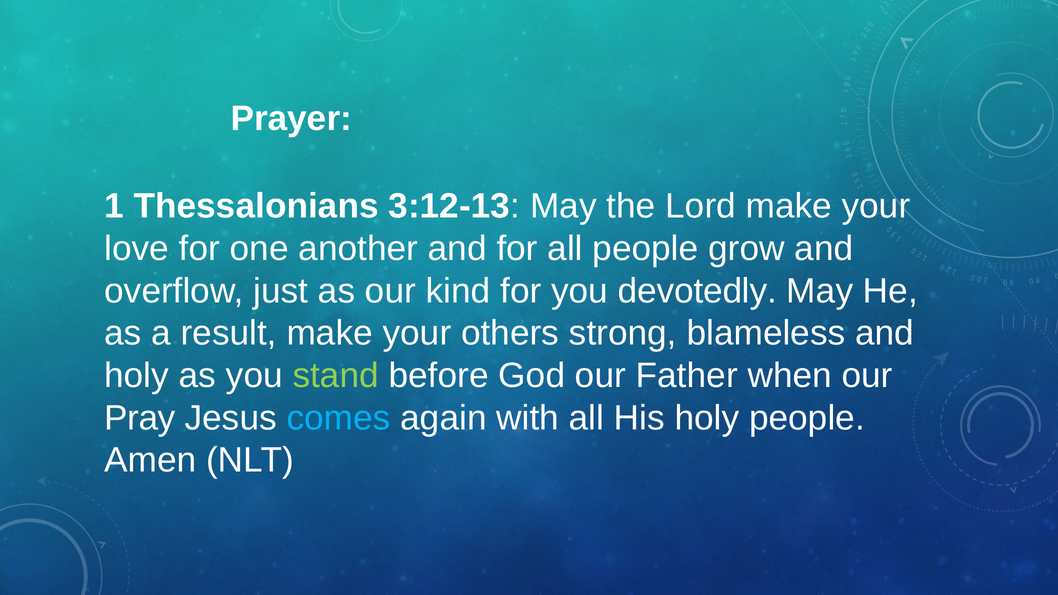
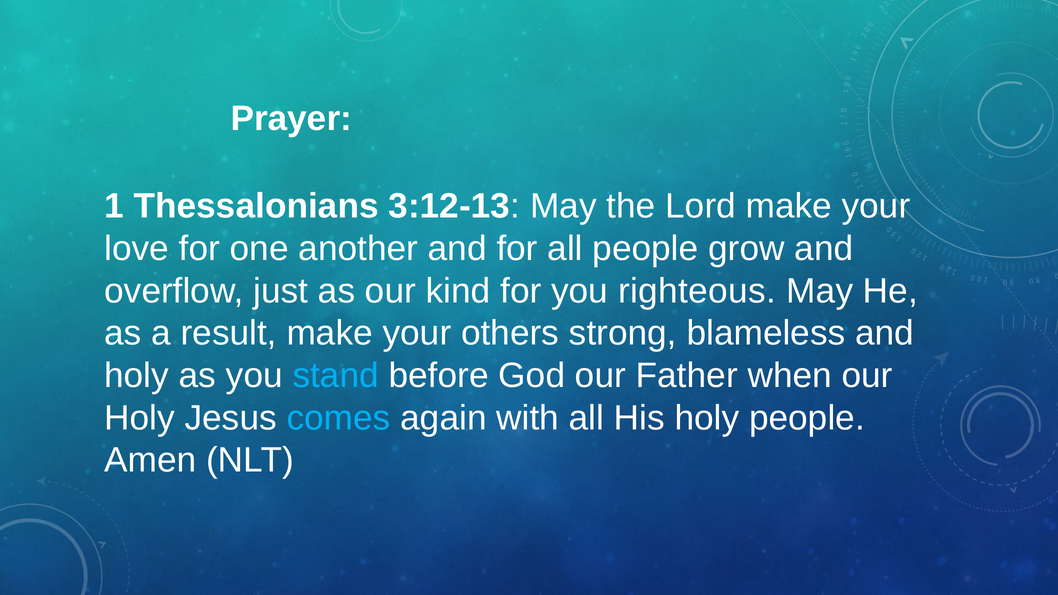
devotedly: devotedly -> righteous (697, 291)
stand colour: light green -> light blue (336, 376)
Pray: Pray -> Holy (140, 418)
